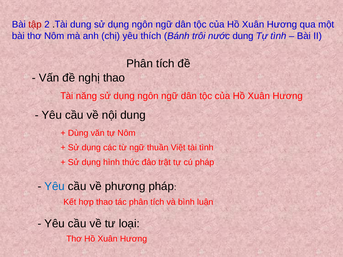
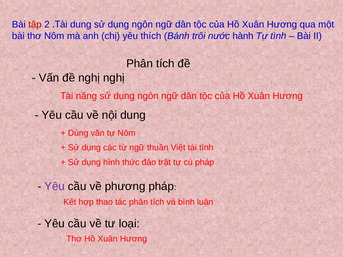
nước dung: dung -> hành (243, 36)
nghị thao: thao -> nghị (114, 78)
Yêu colour: blue -> purple (55, 187)
